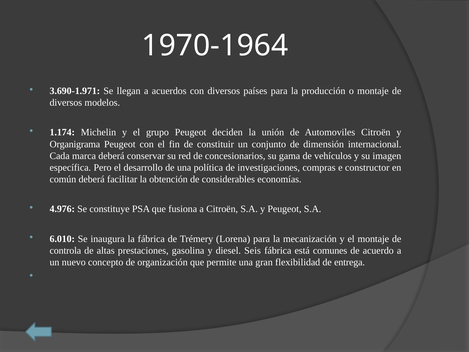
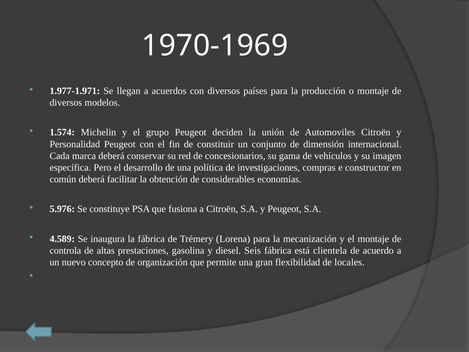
1970-1964: 1970-1964 -> 1970-1969 (215, 45)
3.690-1.971: 3.690-1.971 -> 1.977-1.971 (75, 91)
1.174: 1.174 -> 1.574 (62, 132)
Organigrama: Organigrama -> Personalidad (75, 144)
4.976: 4.976 -> 5.976 (62, 209)
6.010: 6.010 -> 4.589 (62, 239)
comunes: comunes -> clientela (330, 250)
entrega: entrega -> locales (349, 262)
